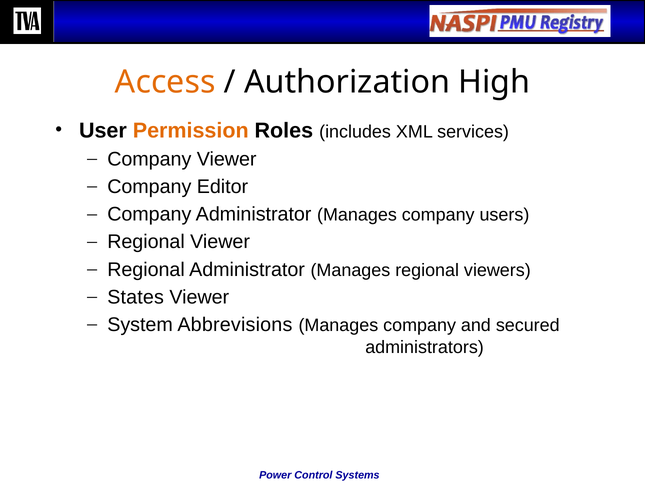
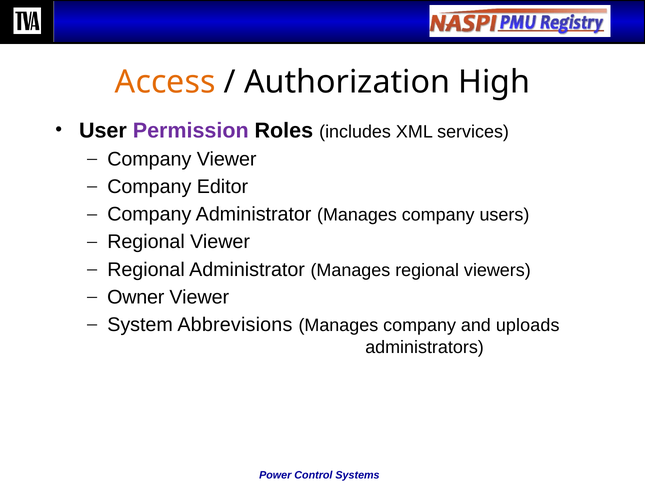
Permission colour: orange -> purple (191, 131)
States: States -> Owner (136, 297)
secured: secured -> uploads (528, 325)
